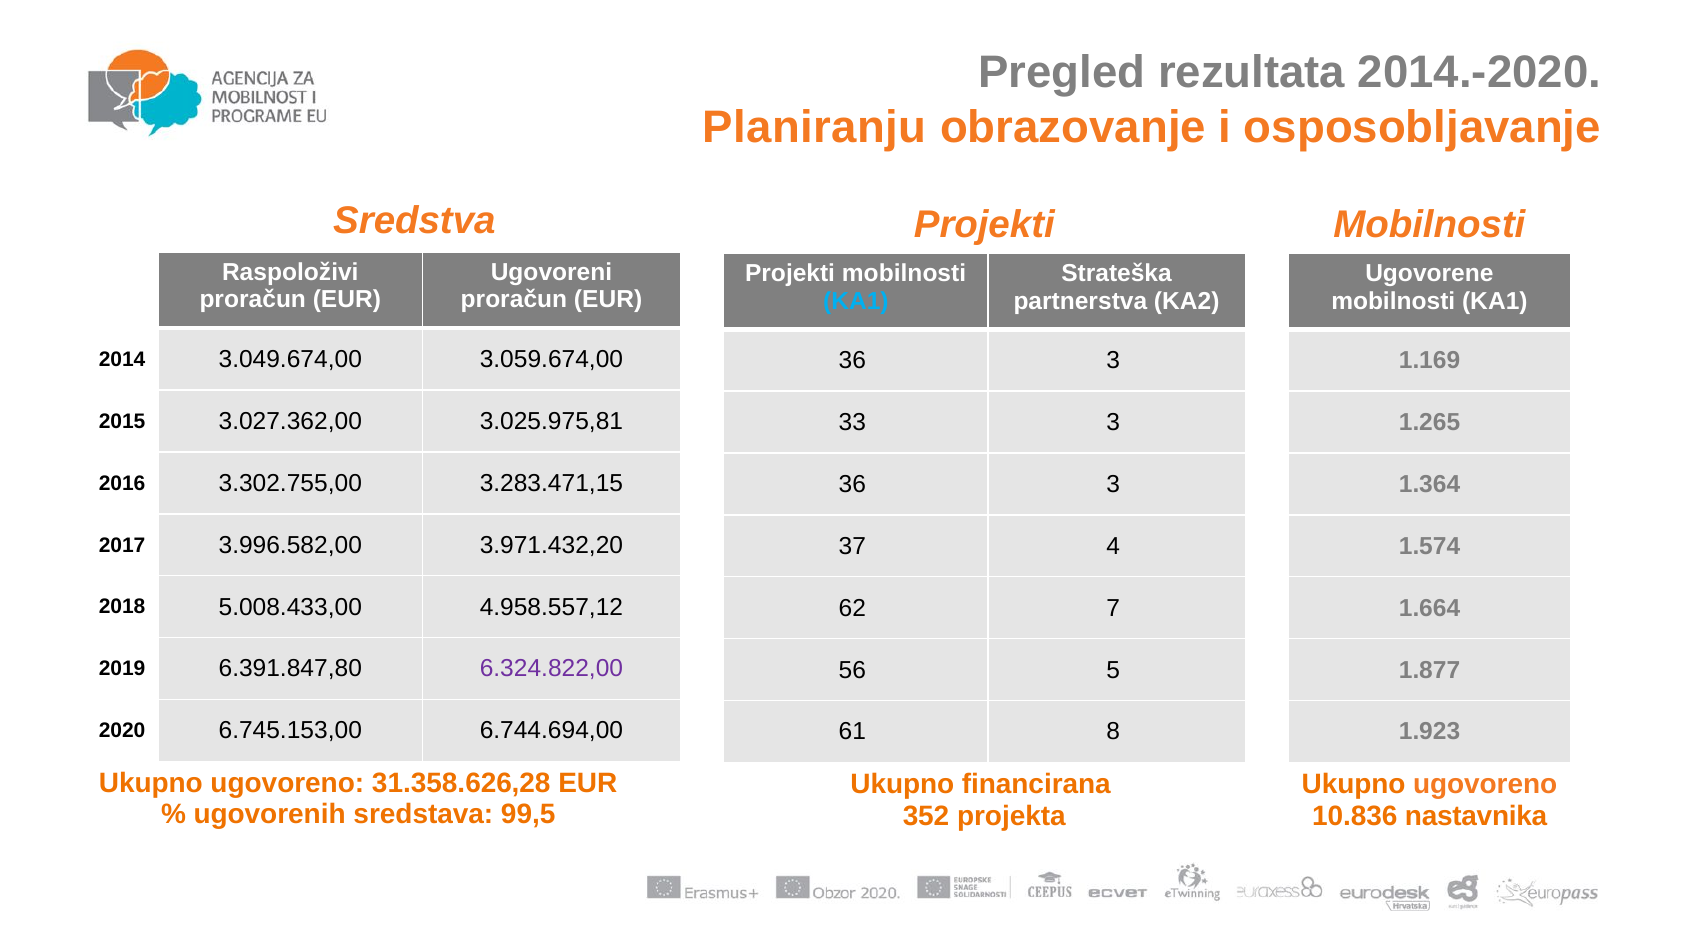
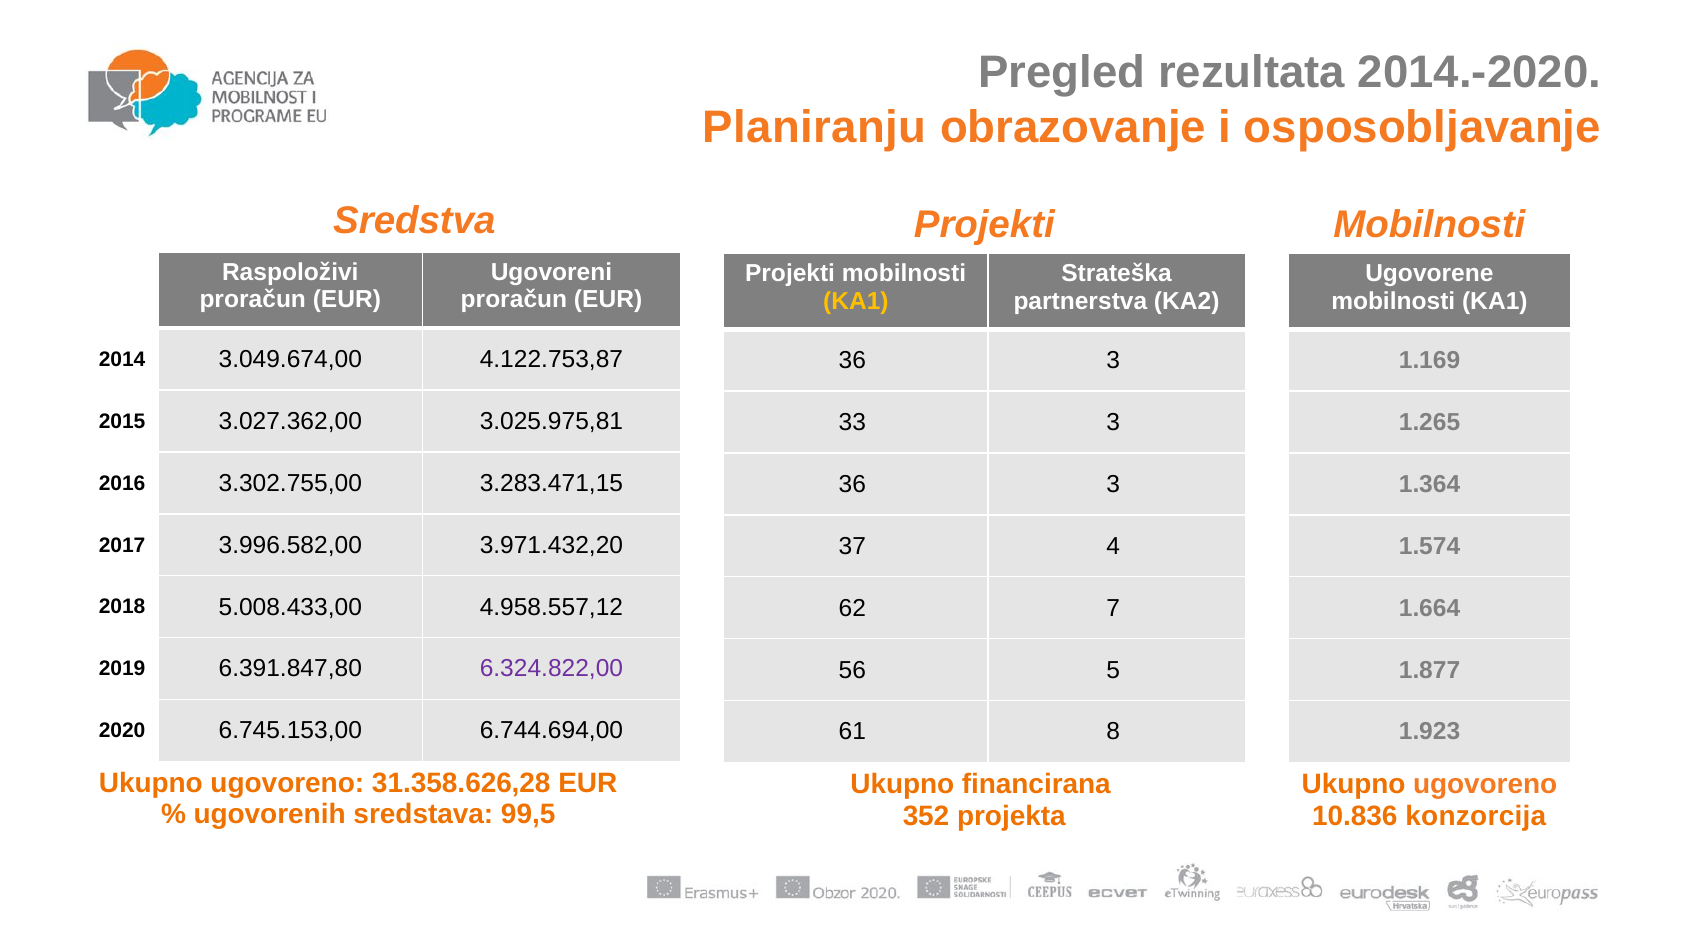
KA1 colour: light blue -> yellow (856, 301)
3.059.674,00: 3.059.674,00 -> 4.122.753,87 (551, 360)
nastavnika: nastavnika -> konzorcija (1476, 816)
